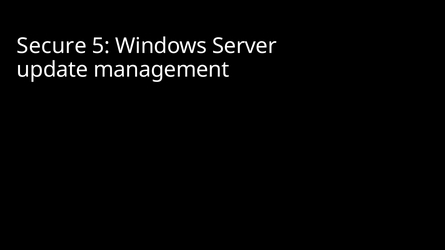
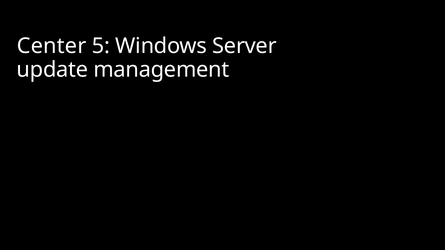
Secure: Secure -> Center (52, 46)
